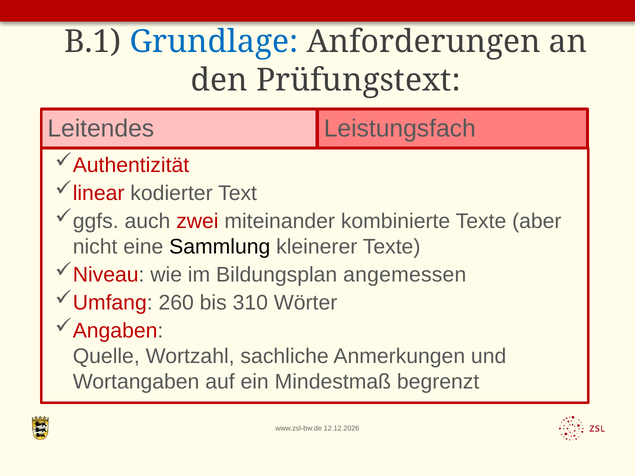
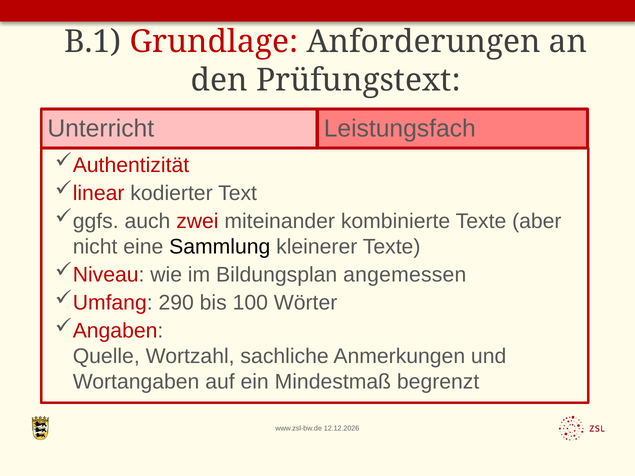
Grundlage colour: blue -> red (214, 42)
Leitendes: Leitendes -> Unterricht (101, 129)
260: 260 -> 290 (176, 303)
310: 310 -> 100 (250, 303)
